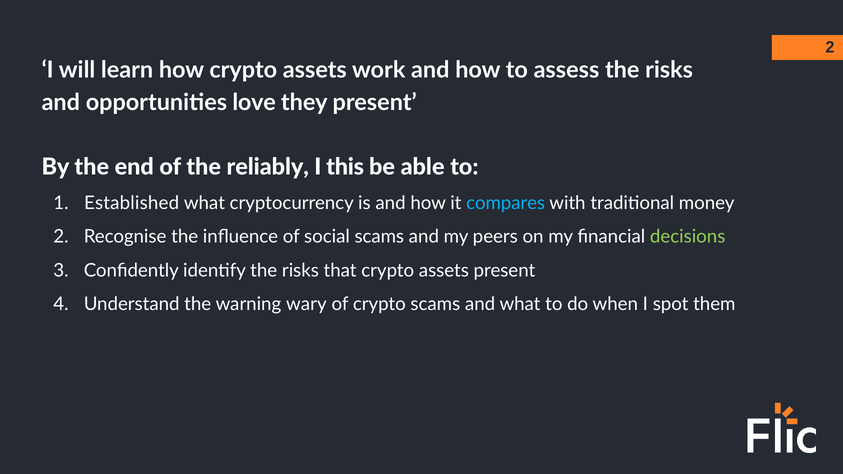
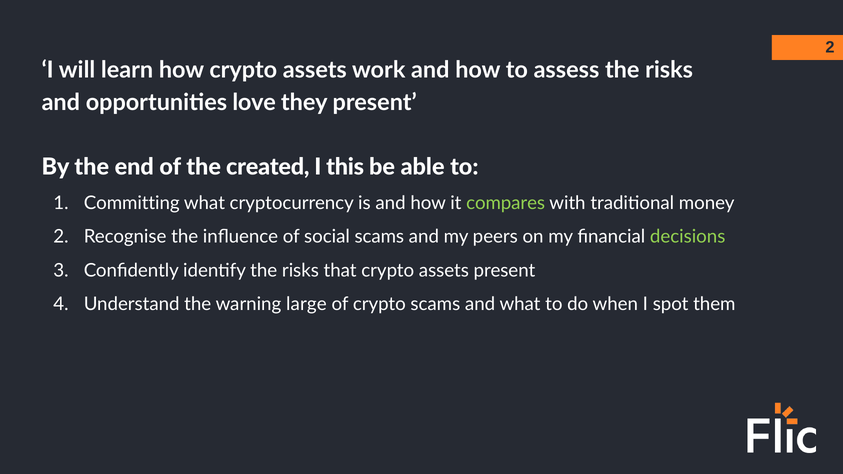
reliably: reliably -> created (268, 167)
Established: Established -> Committing (132, 203)
compares colour: light blue -> light green (506, 203)
wary: wary -> large (306, 304)
